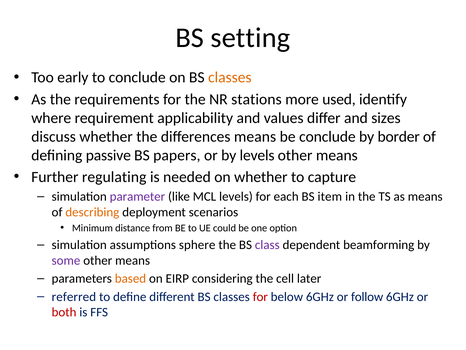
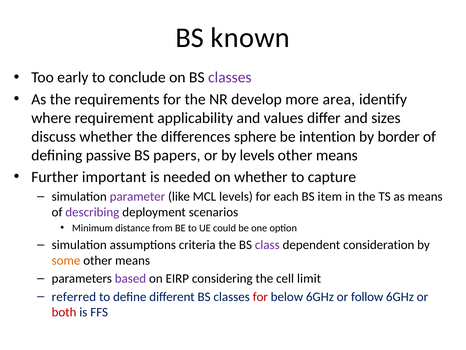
setting: setting -> known (250, 38)
classes colour: orange -> purple (230, 77)
stations: stations -> develop (256, 99)
used: used -> area (339, 99)
differences means: means -> sphere (255, 136)
be conclude: conclude -> intention (327, 136)
regulating: regulating -> important (114, 177)
describing colour: orange -> purple (92, 212)
sphere: sphere -> criteria (197, 244)
beamforming: beamforming -> consideration (379, 244)
some colour: purple -> orange (66, 260)
based colour: orange -> purple (130, 278)
later: later -> limit (309, 278)
